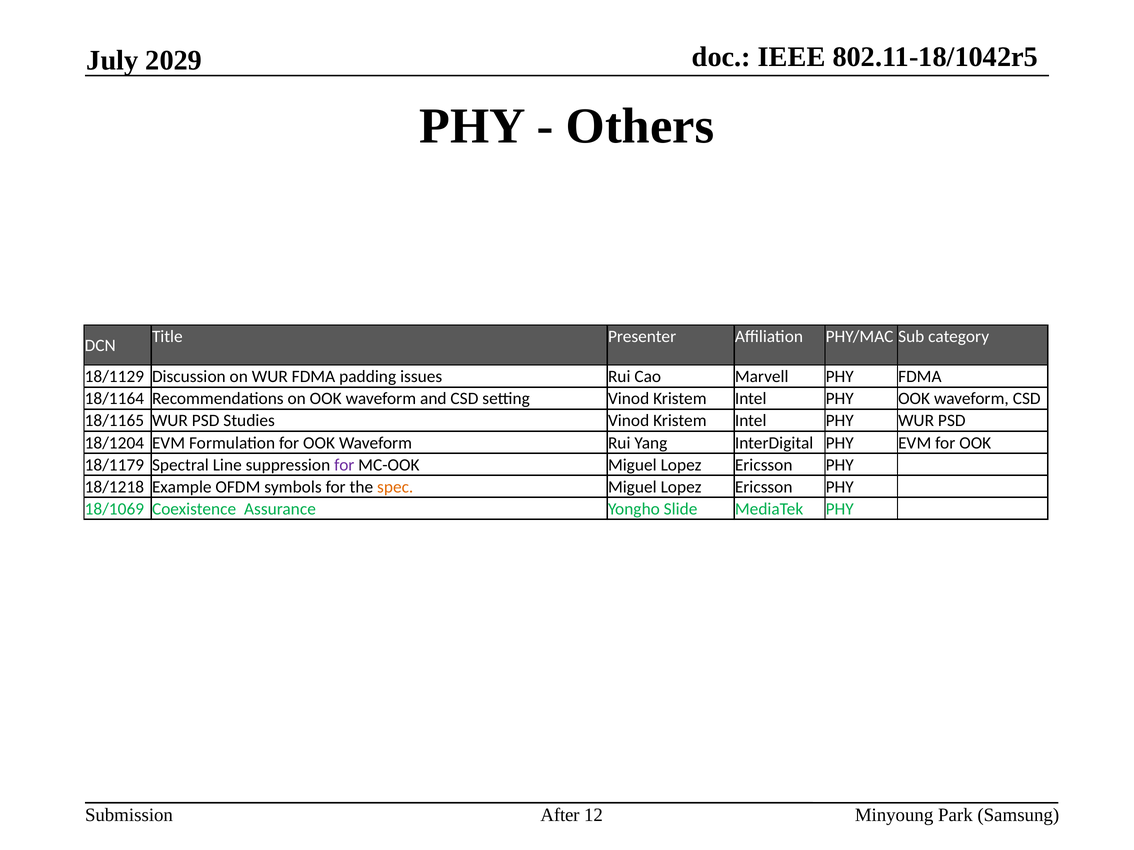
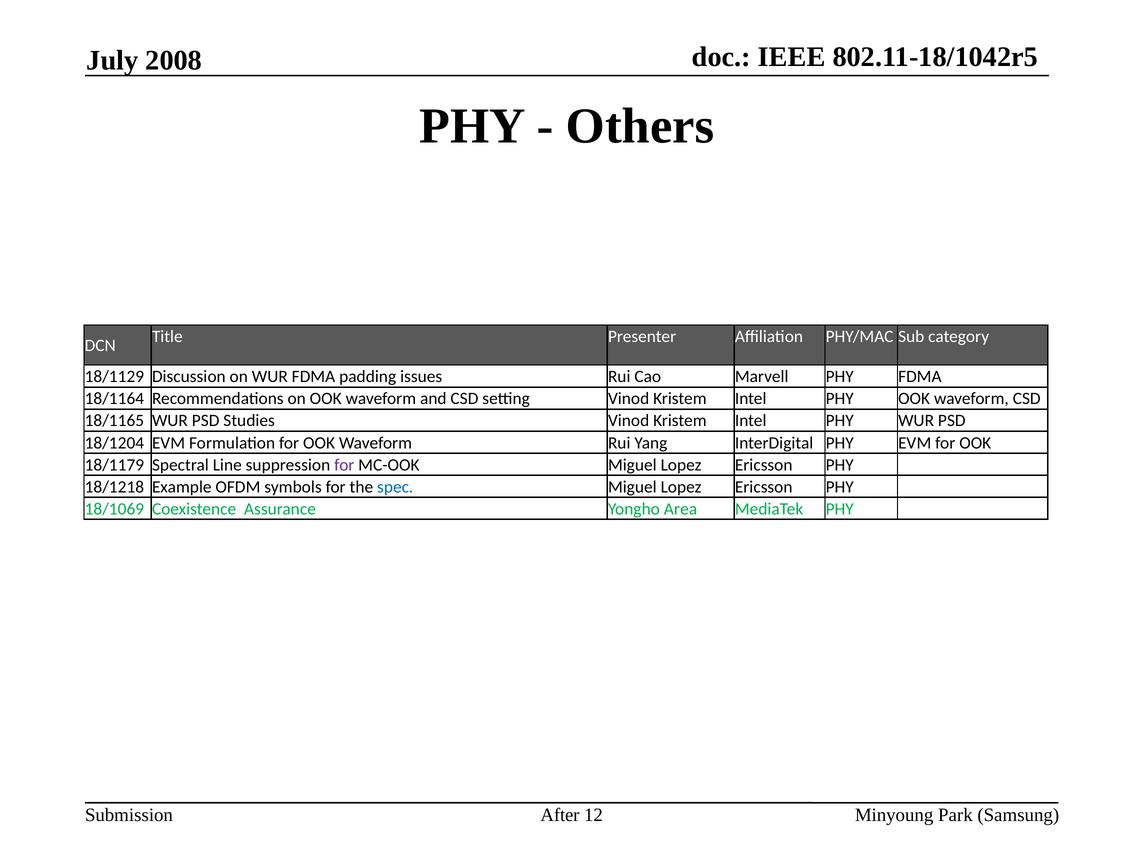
2029: 2029 -> 2008 (174, 61)
spec colour: orange -> blue (395, 487)
Slide: Slide -> Area (680, 509)
